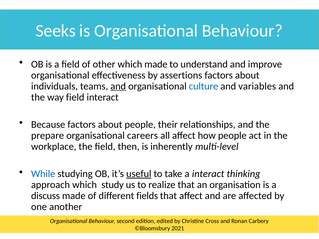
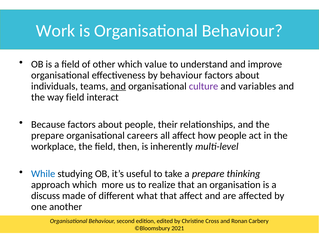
Seeks: Seeks -> Work (56, 31)
which made: made -> value (156, 64)
by assertions: assertions -> behaviour (181, 75)
culture colour: blue -> purple (204, 86)
useful underline: present -> none (139, 174)
a interact: interact -> prepare (208, 174)
study: study -> more (113, 185)
fields: fields -> what (147, 196)
